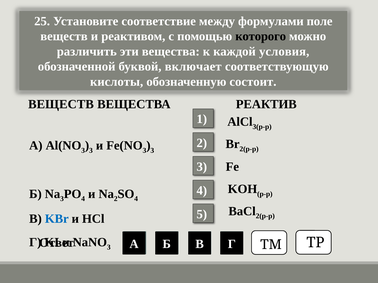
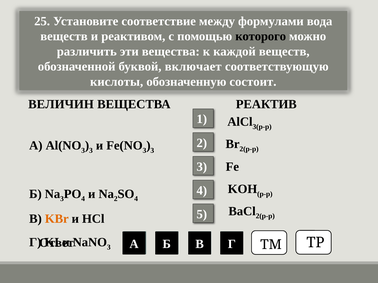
поле: поле -> вода (320, 21)
каждой условия: условия -> веществ (284, 52)
ВЕЩЕСТВ: ВЕЩЕСТВ -> ВЕЛИЧИН (61, 104)
KBr colour: blue -> orange (57, 219)
